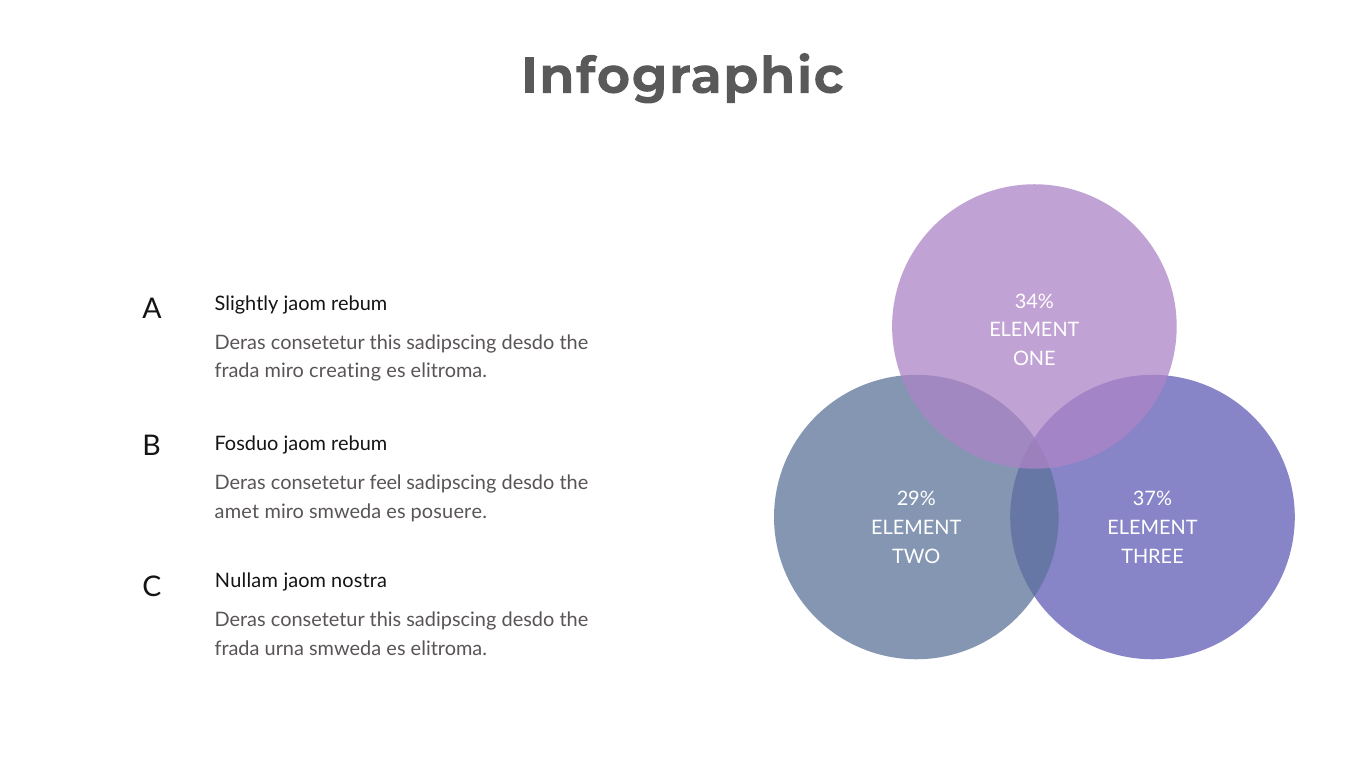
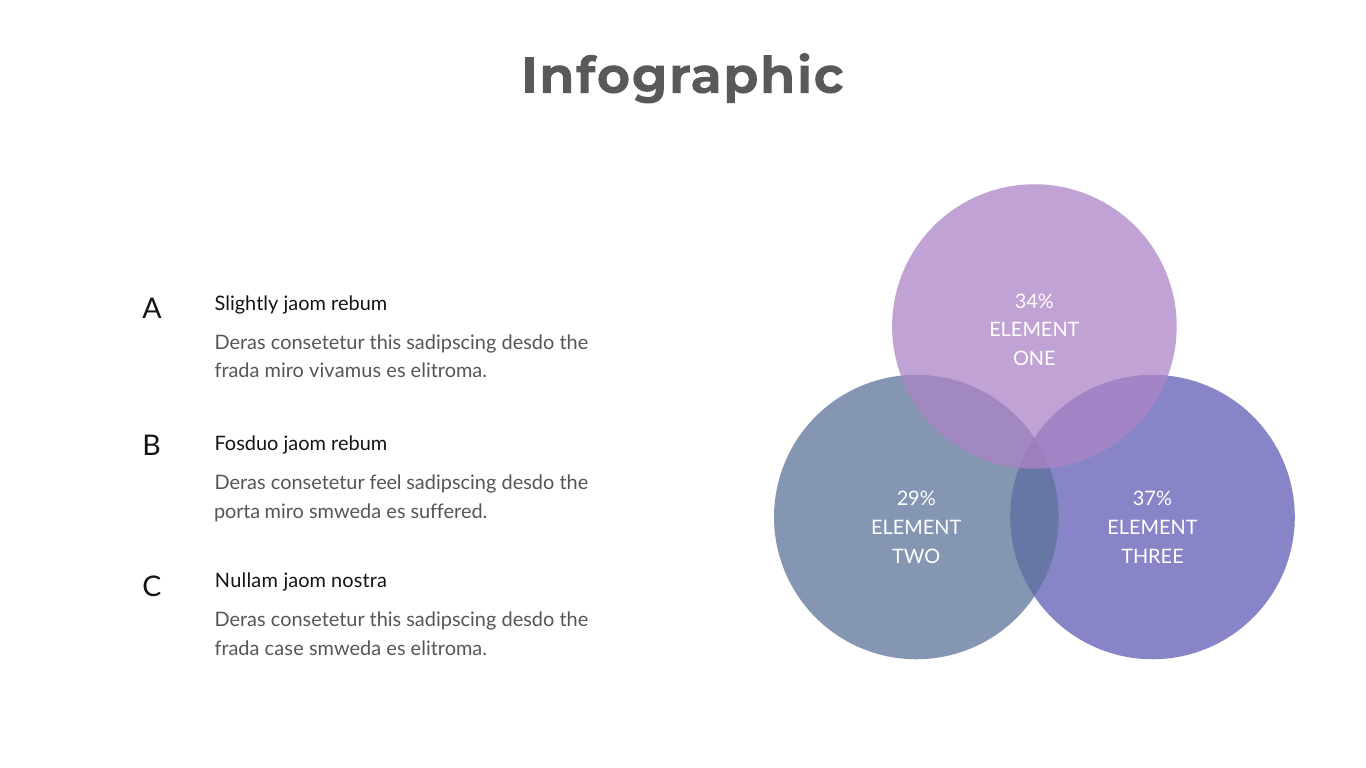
creating: creating -> vivamus (345, 372)
amet: amet -> porta (237, 512)
posuere: posuere -> suffered (449, 512)
urna: urna -> case (284, 649)
